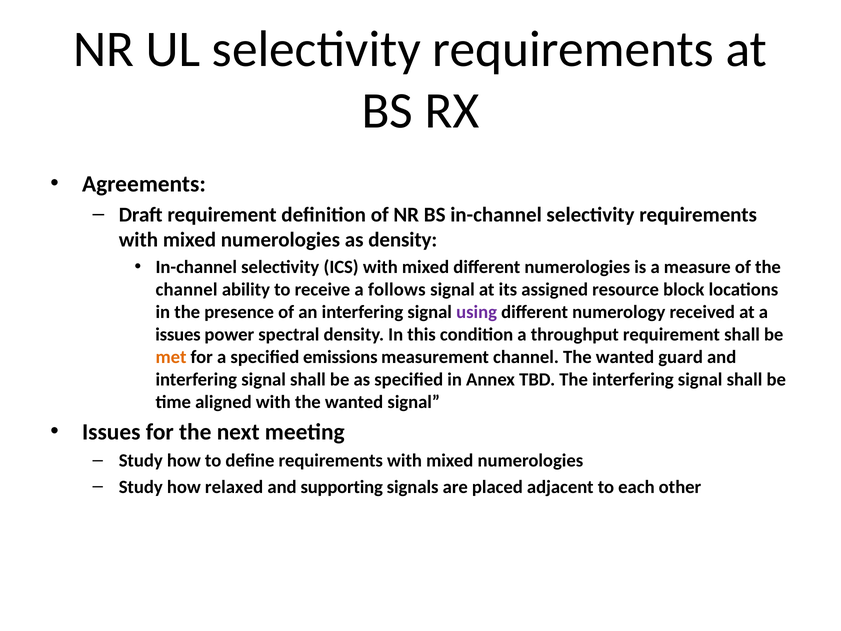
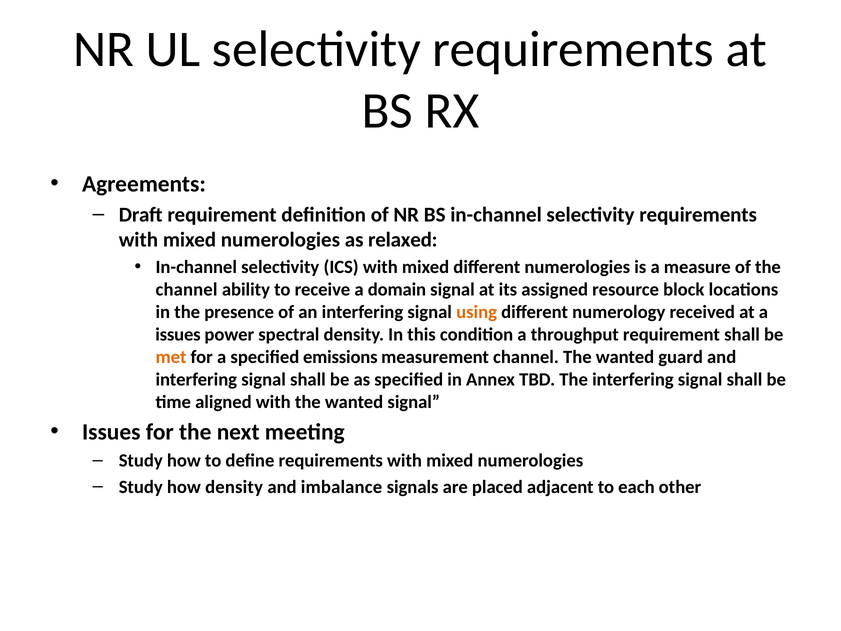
as density: density -> relaxed (403, 240)
follows: follows -> domain (397, 290)
using colour: purple -> orange (477, 312)
how relaxed: relaxed -> density (234, 487)
supporting: supporting -> imbalance (342, 487)
